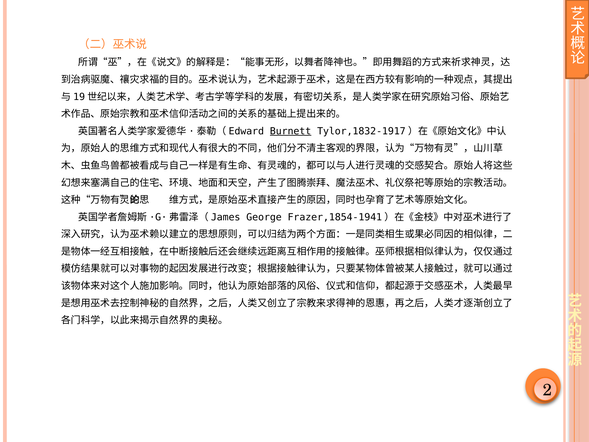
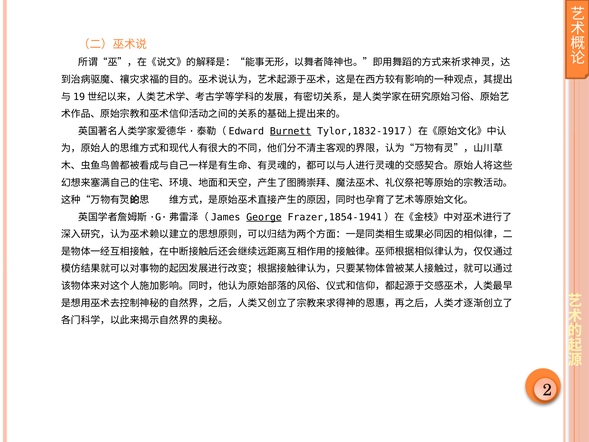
George underline: none -> present (264, 217)
